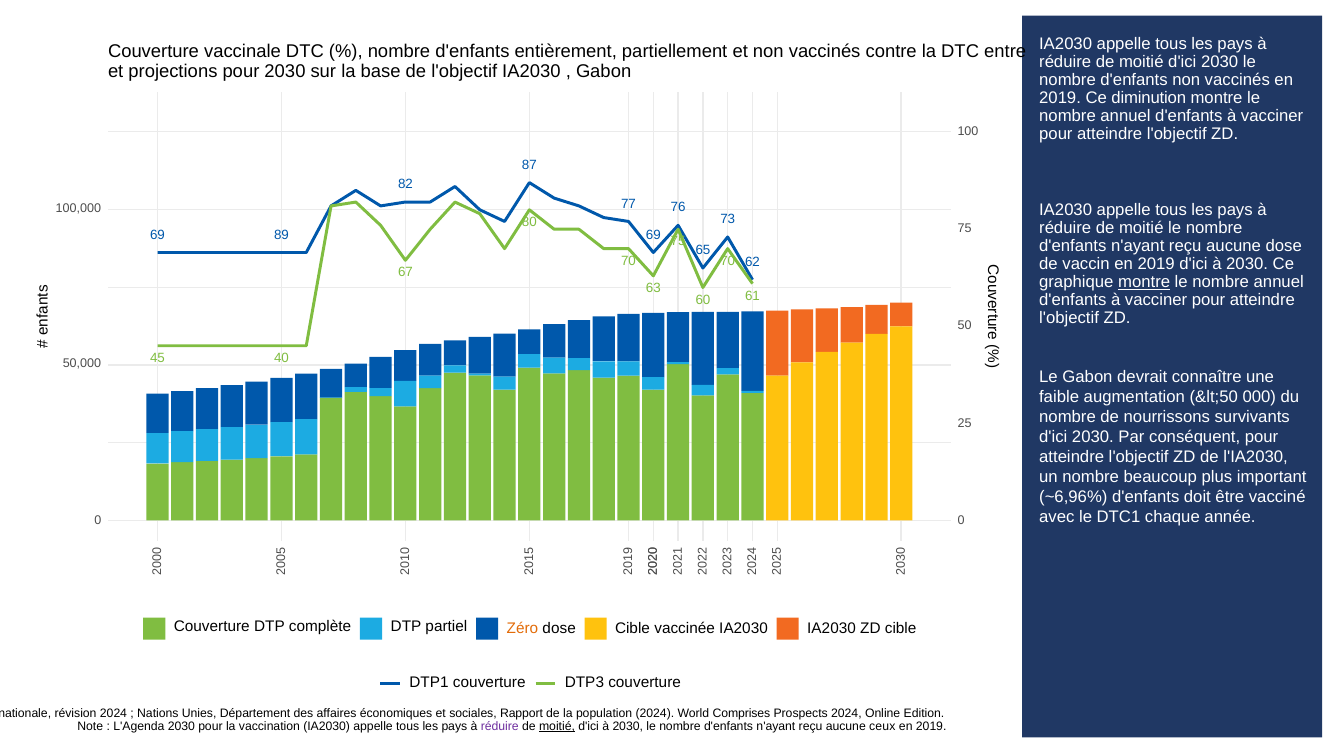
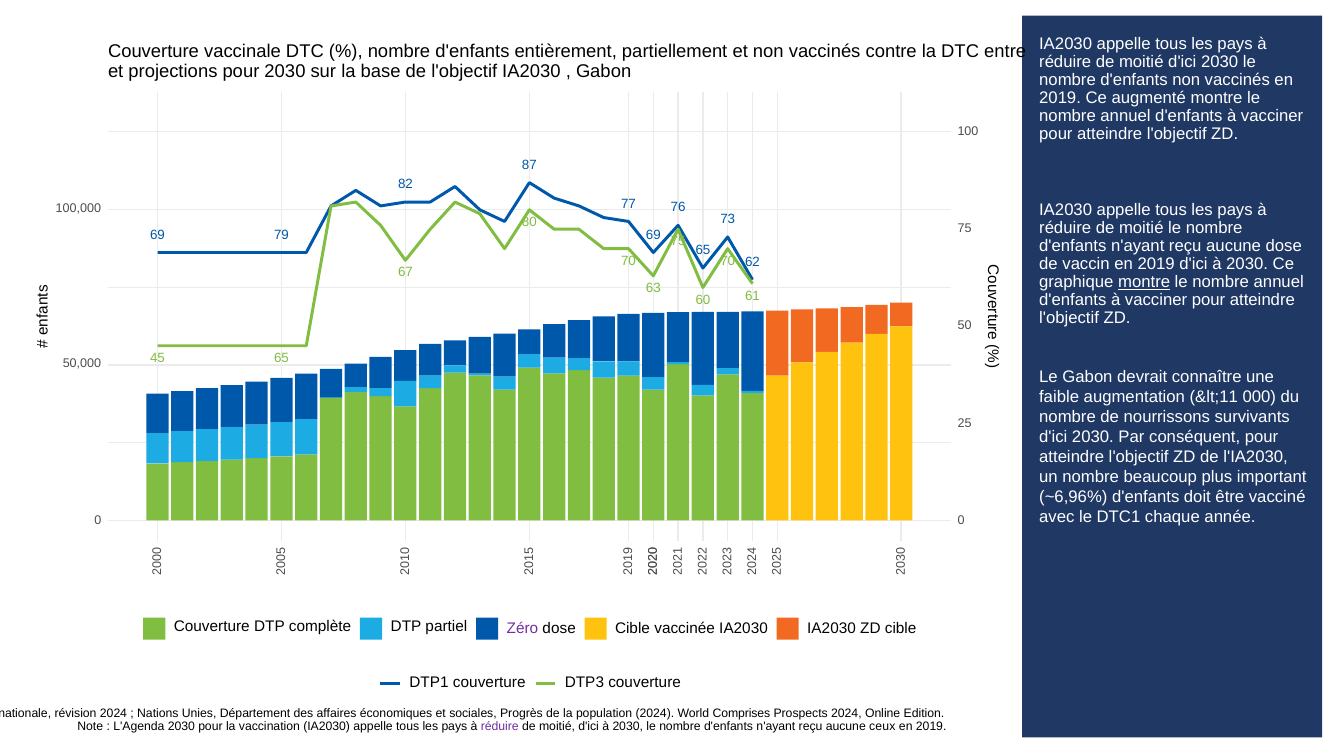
diminution: diminution -> augmenté (1149, 98)
89: 89 -> 79 (281, 235)
45 40: 40 -> 65 (281, 358)
&lt;50: &lt;50 -> &lt;11 (1214, 397)
Zéro colour: orange -> purple (522, 628)
Rapport: Rapport -> Progrès (521, 714)
moitié underline: present -> none (557, 727)
